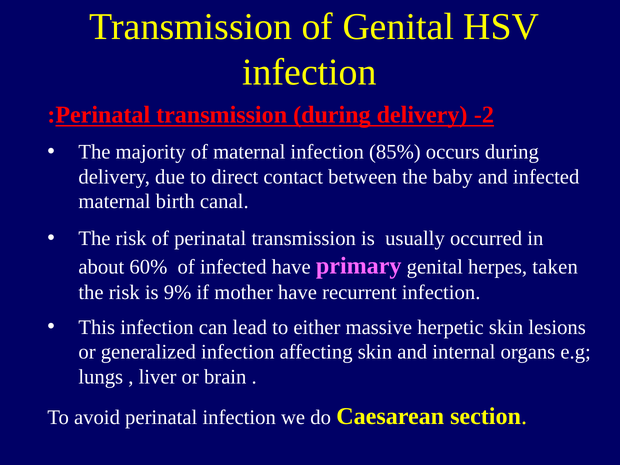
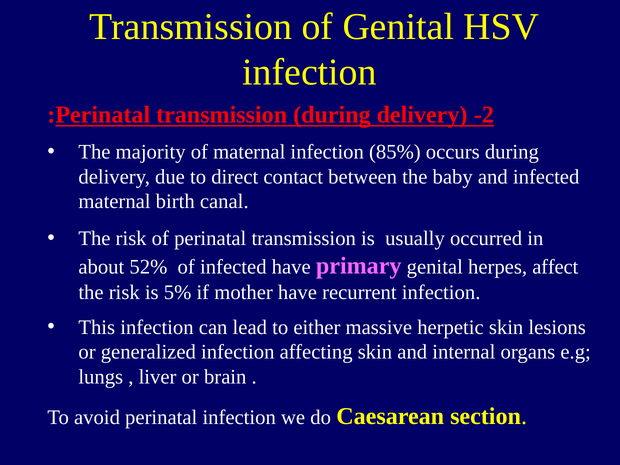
60%: 60% -> 52% (148, 267)
taken: taken -> affect (555, 267)
9%: 9% -> 5% (178, 292)
